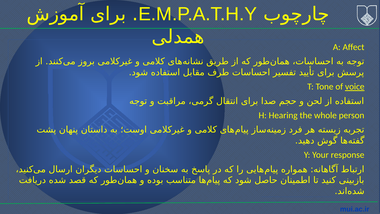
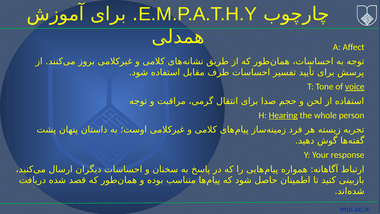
Hearing underline: none -> present (283, 115)
